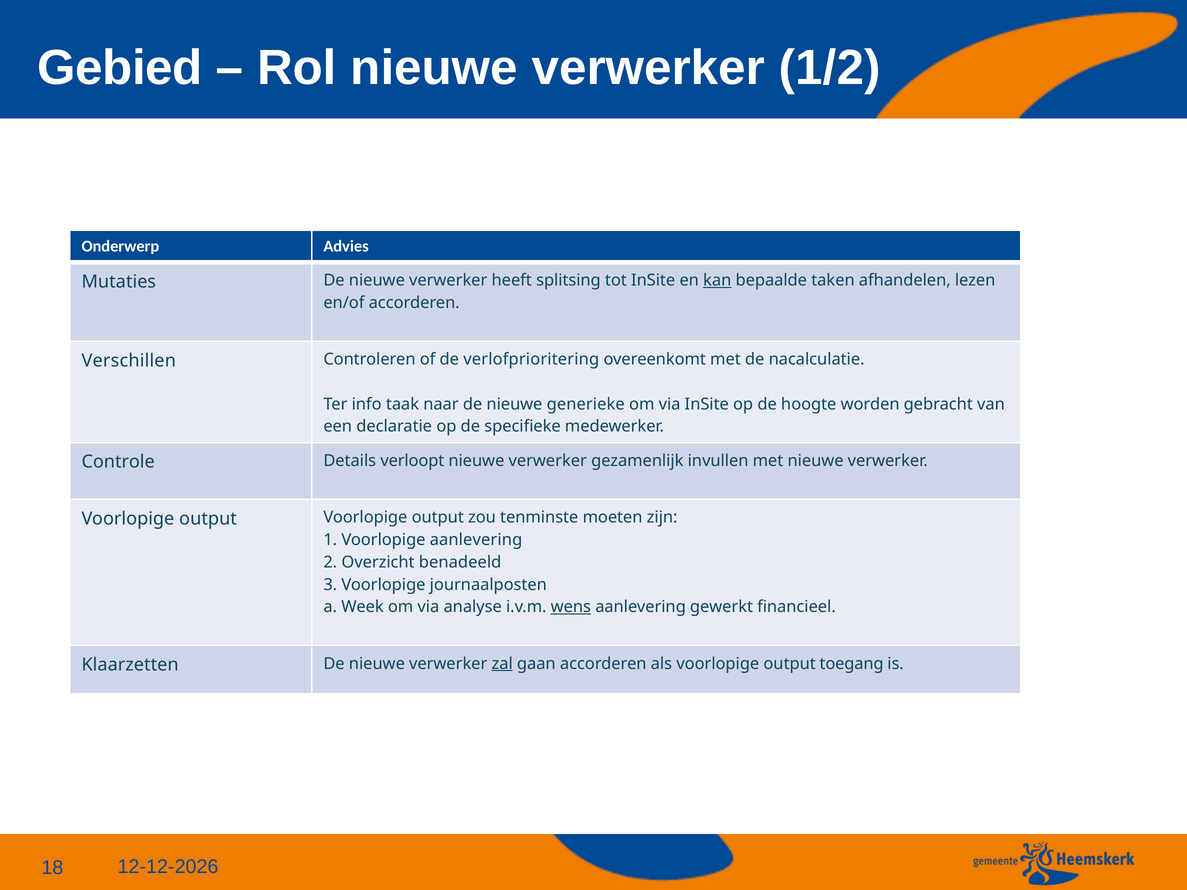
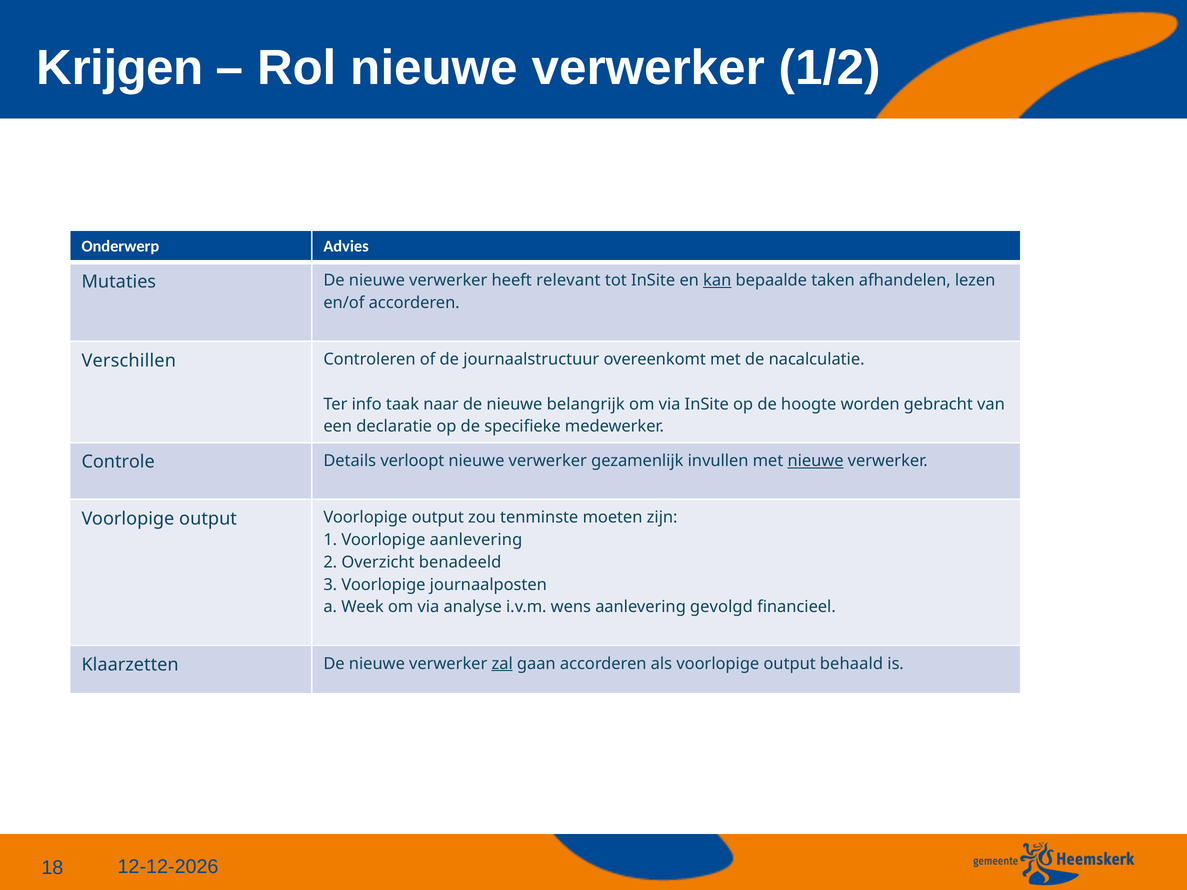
Gebied: Gebied -> Krijgen (120, 68)
splitsing: splitsing -> relevant (568, 280)
verlofprioritering: verlofprioritering -> journaalstructuur (531, 359)
generieke: generieke -> belangrijk (586, 404)
nieuwe underline: none -> present (816, 461)
wens underline: present -> none (571, 607)
gewerkt: gewerkt -> gevolgd (721, 607)
toegang: toegang -> behaald (851, 664)
